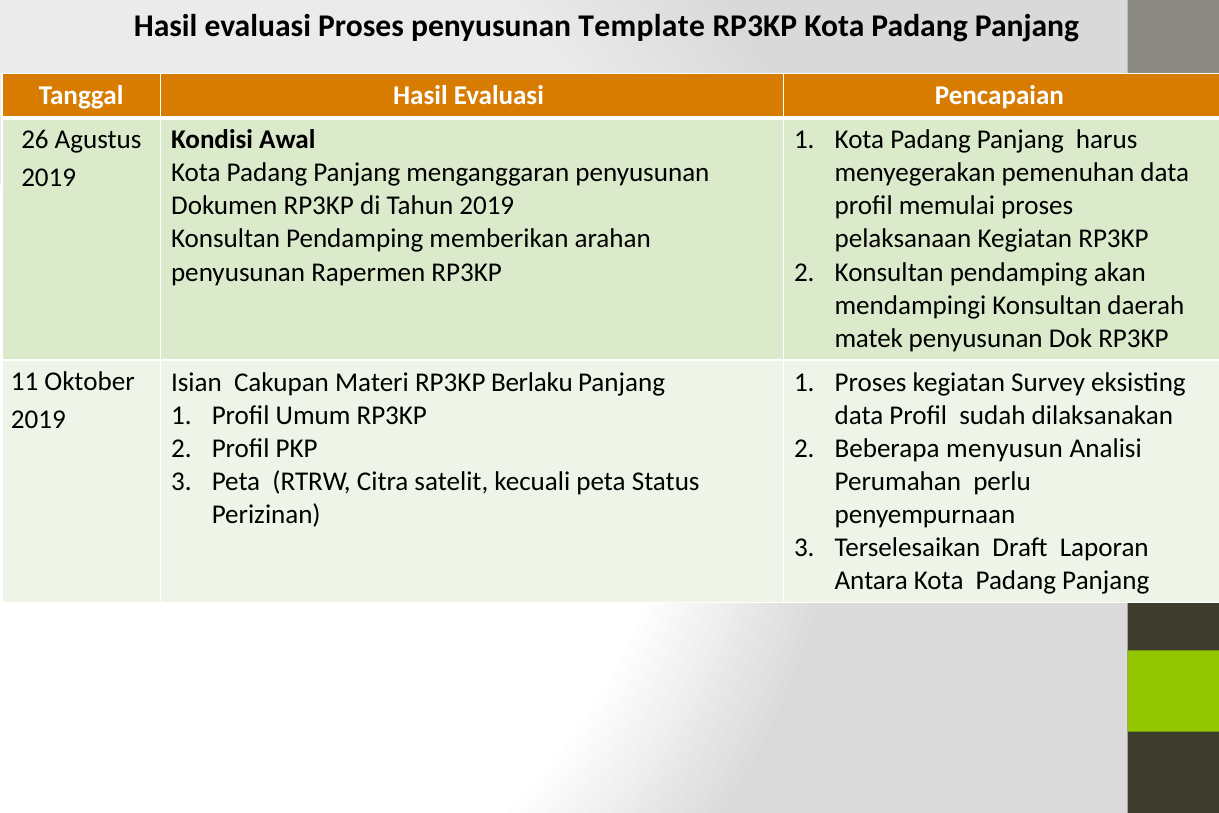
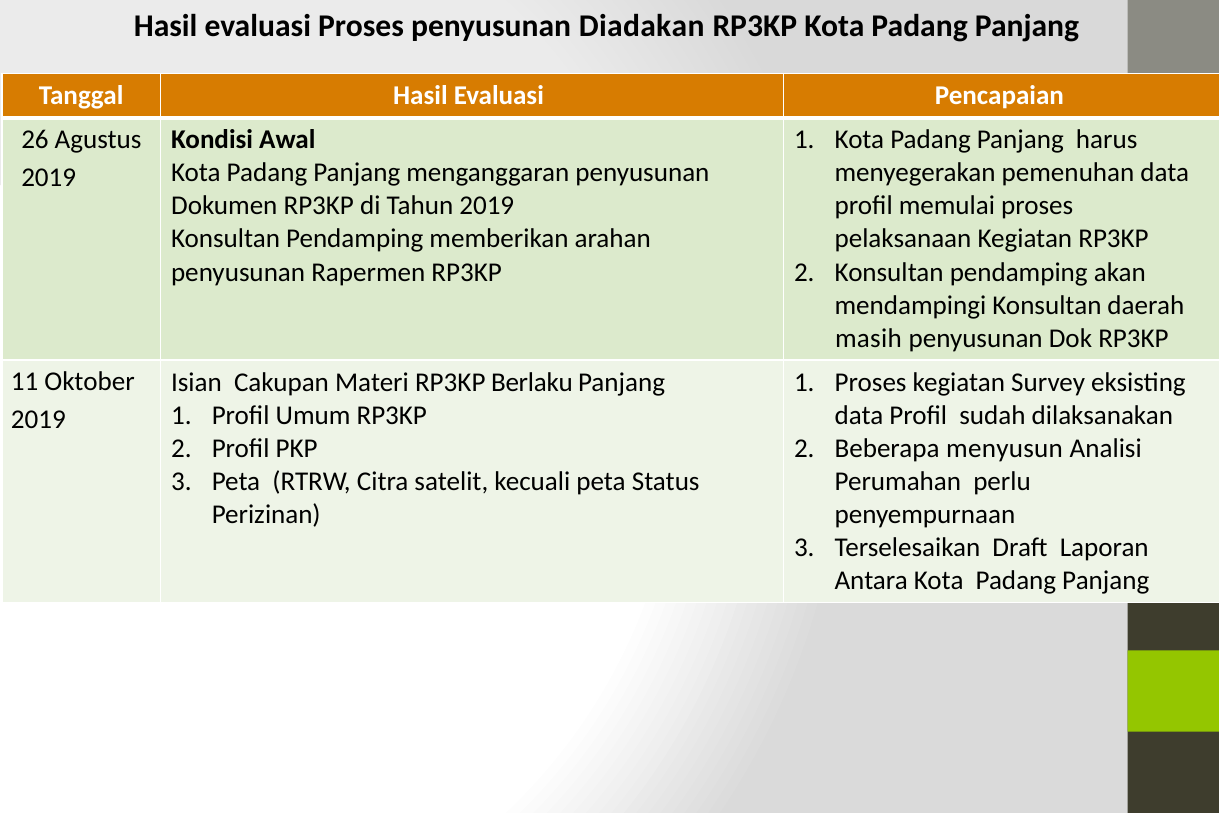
Template: Template -> Diadakan (642, 27)
matek: matek -> masih (868, 338)
